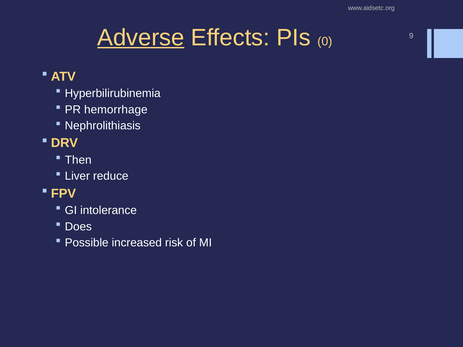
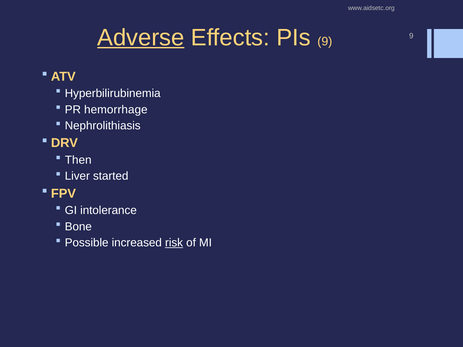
PIs 0: 0 -> 9 (325, 41)
reduce: reduce -> started (111, 176)
Does: Does -> Bone (78, 227)
risk underline: none -> present (174, 243)
